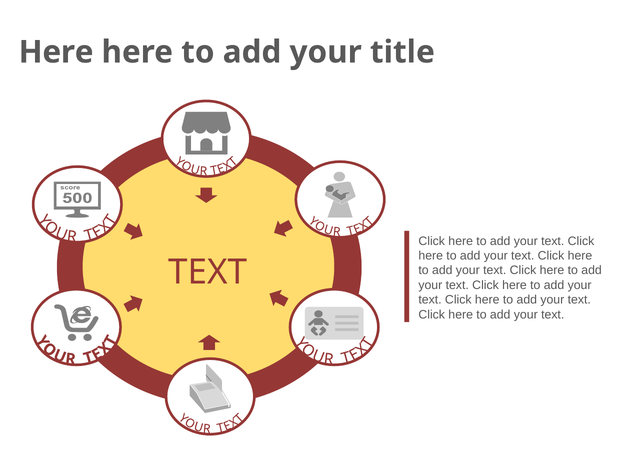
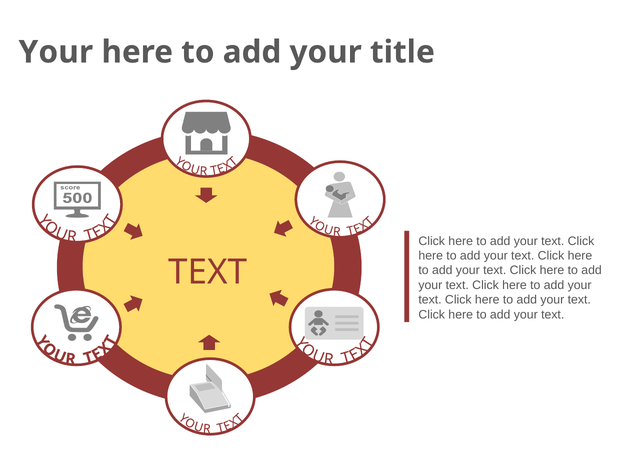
Here: Here -> Your (56, 52)
